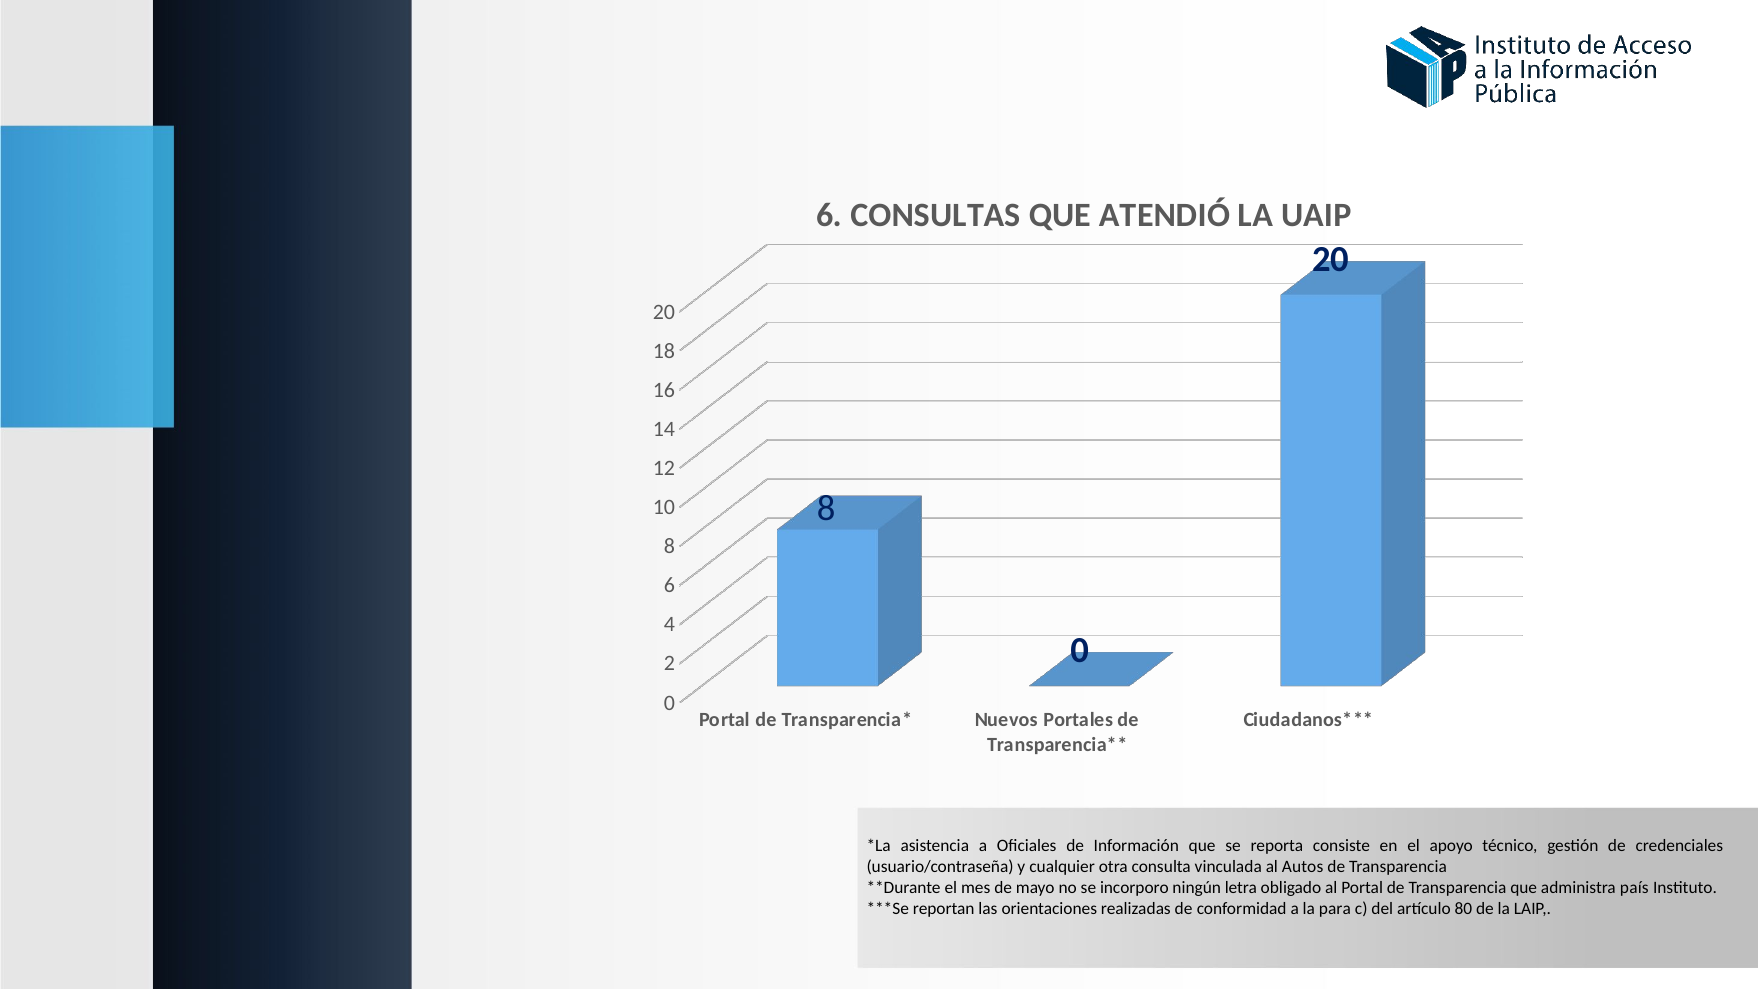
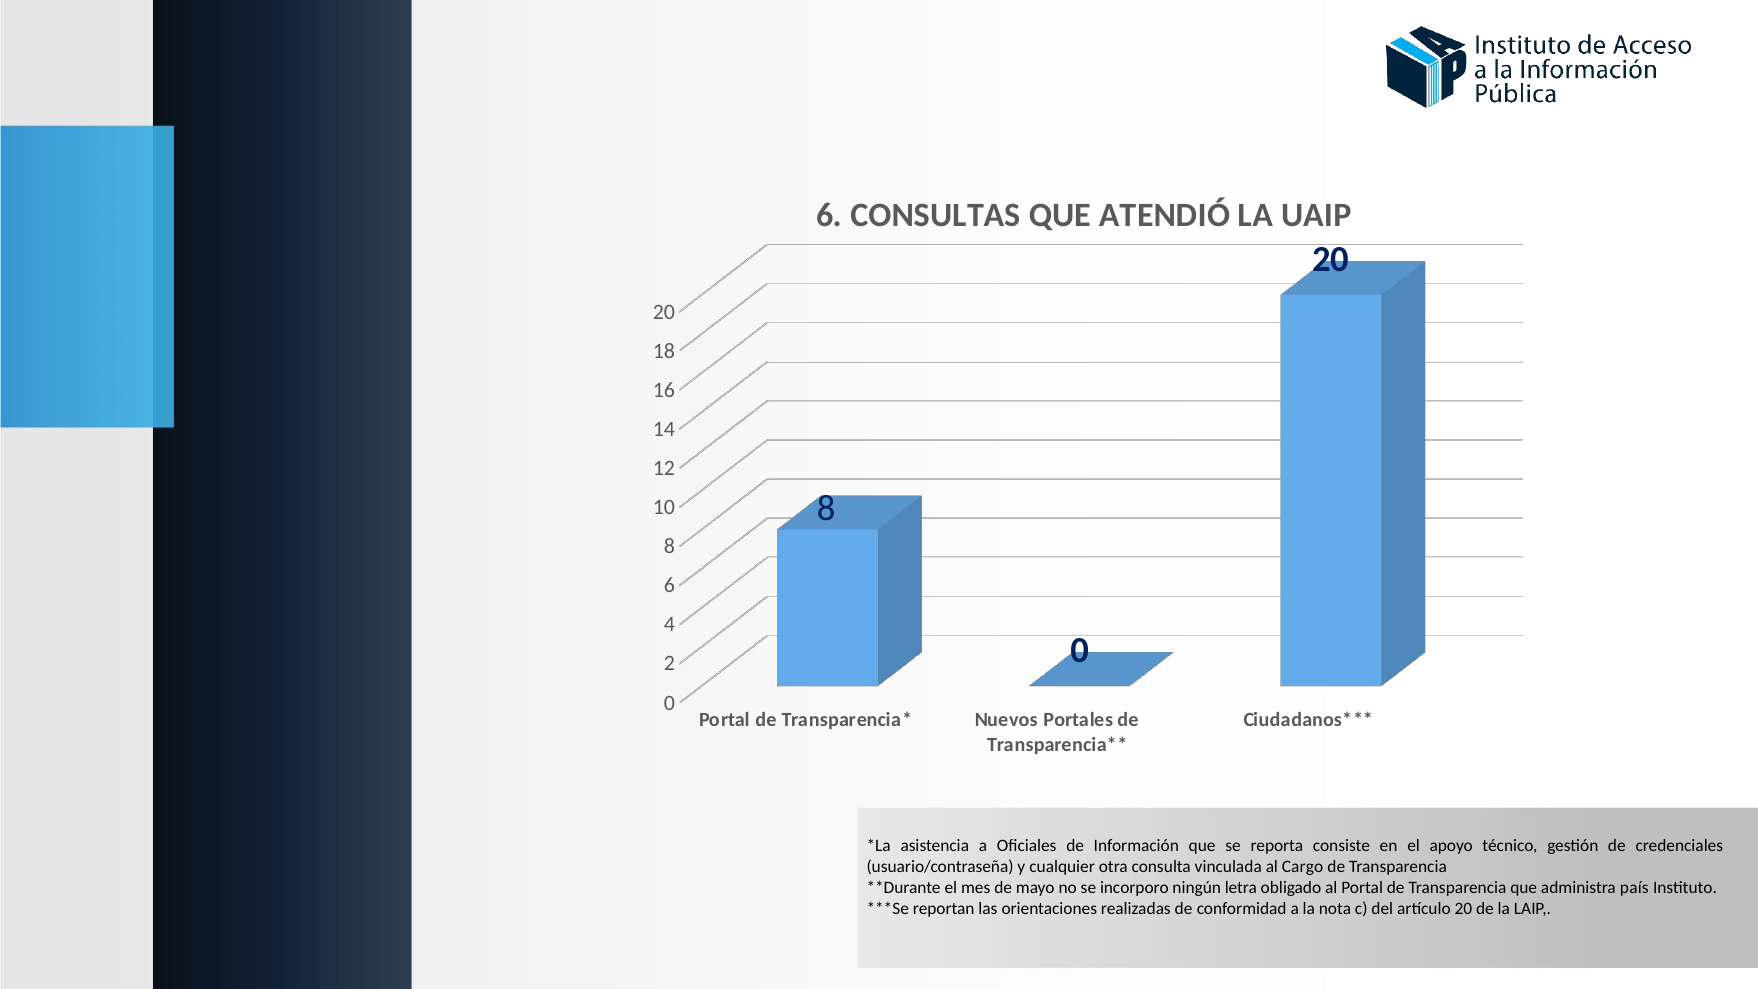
Autos: Autos -> Cargo (1303, 867)
para: para -> nota (1335, 908)
artículo 80: 80 -> 20 (1463, 908)
